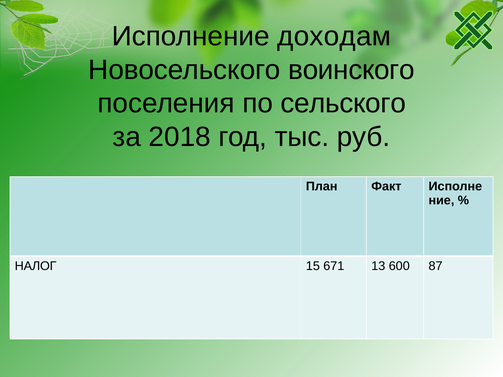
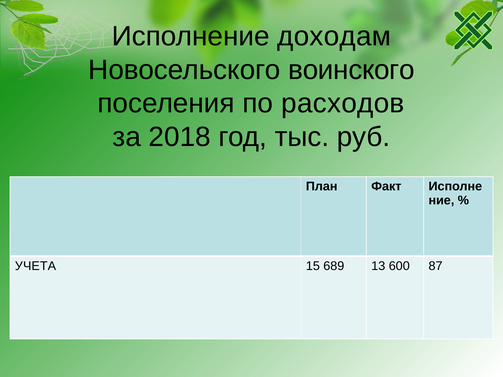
сельского: сельского -> расходов (343, 103)
НАЛОГ: НАЛОГ -> УЧЕТА (36, 266)
671: 671 -> 689 (334, 266)
